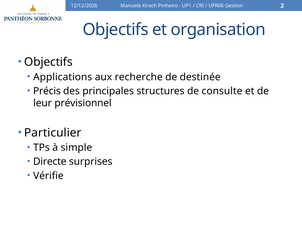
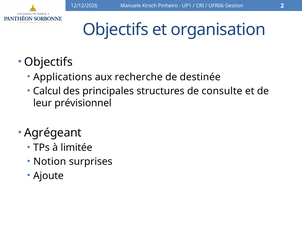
Précis: Précis -> Calcul (47, 91)
Particulier: Particulier -> Agrégeant (53, 133)
simple: simple -> limitée (76, 148)
Directe: Directe -> Notion (50, 162)
Vérifie: Vérifie -> Ajoute (48, 176)
